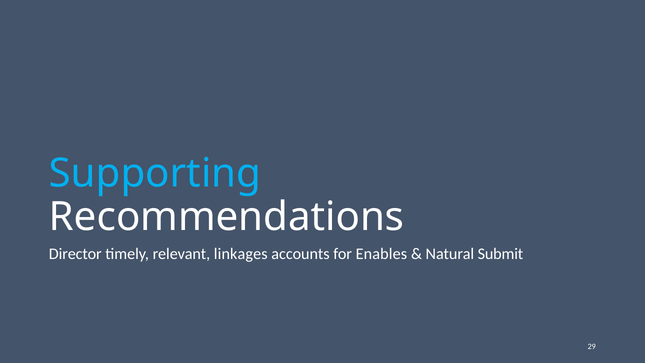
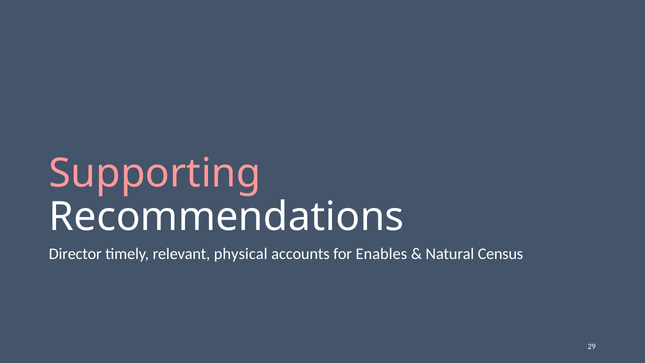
Supporting colour: light blue -> pink (155, 173)
linkages: linkages -> physical (241, 254)
Submit: Submit -> Census (500, 254)
